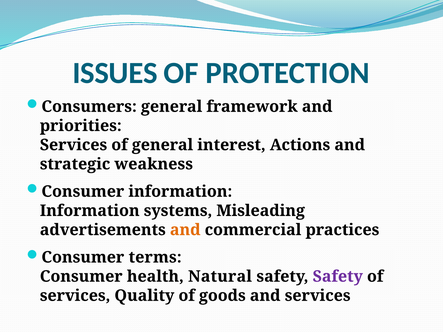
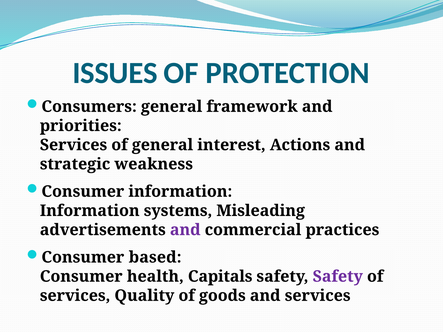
and colour: orange -> purple (185, 230)
terms: terms -> based (155, 257)
Natural: Natural -> Capitals (220, 277)
